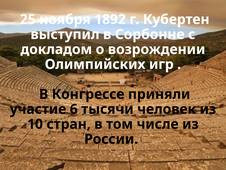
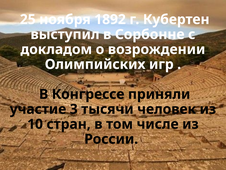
6: 6 -> 3 (74, 109)
